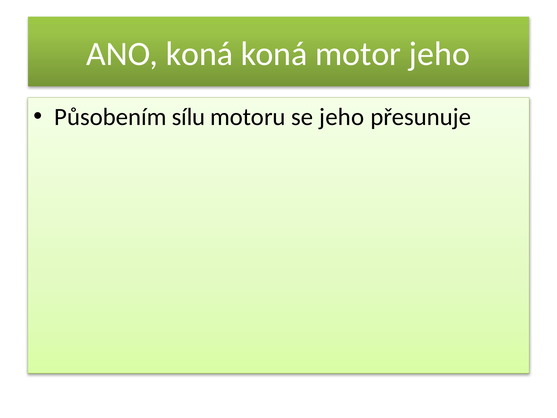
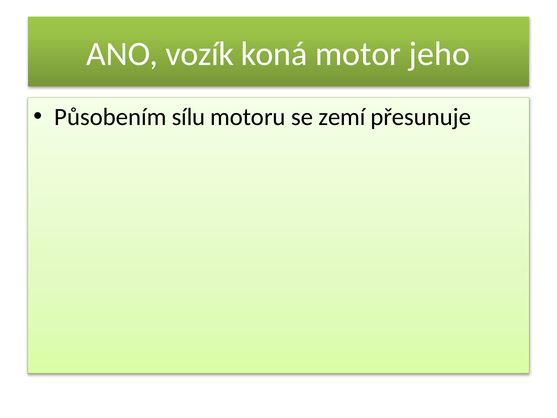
ANO koná: koná -> vozík (200, 54)
se jeho: jeho -> zemí (342, 117)
